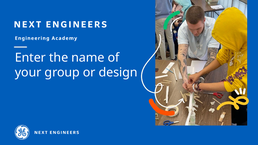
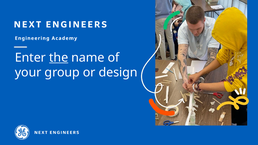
the underline: none -> present (59, 58)
